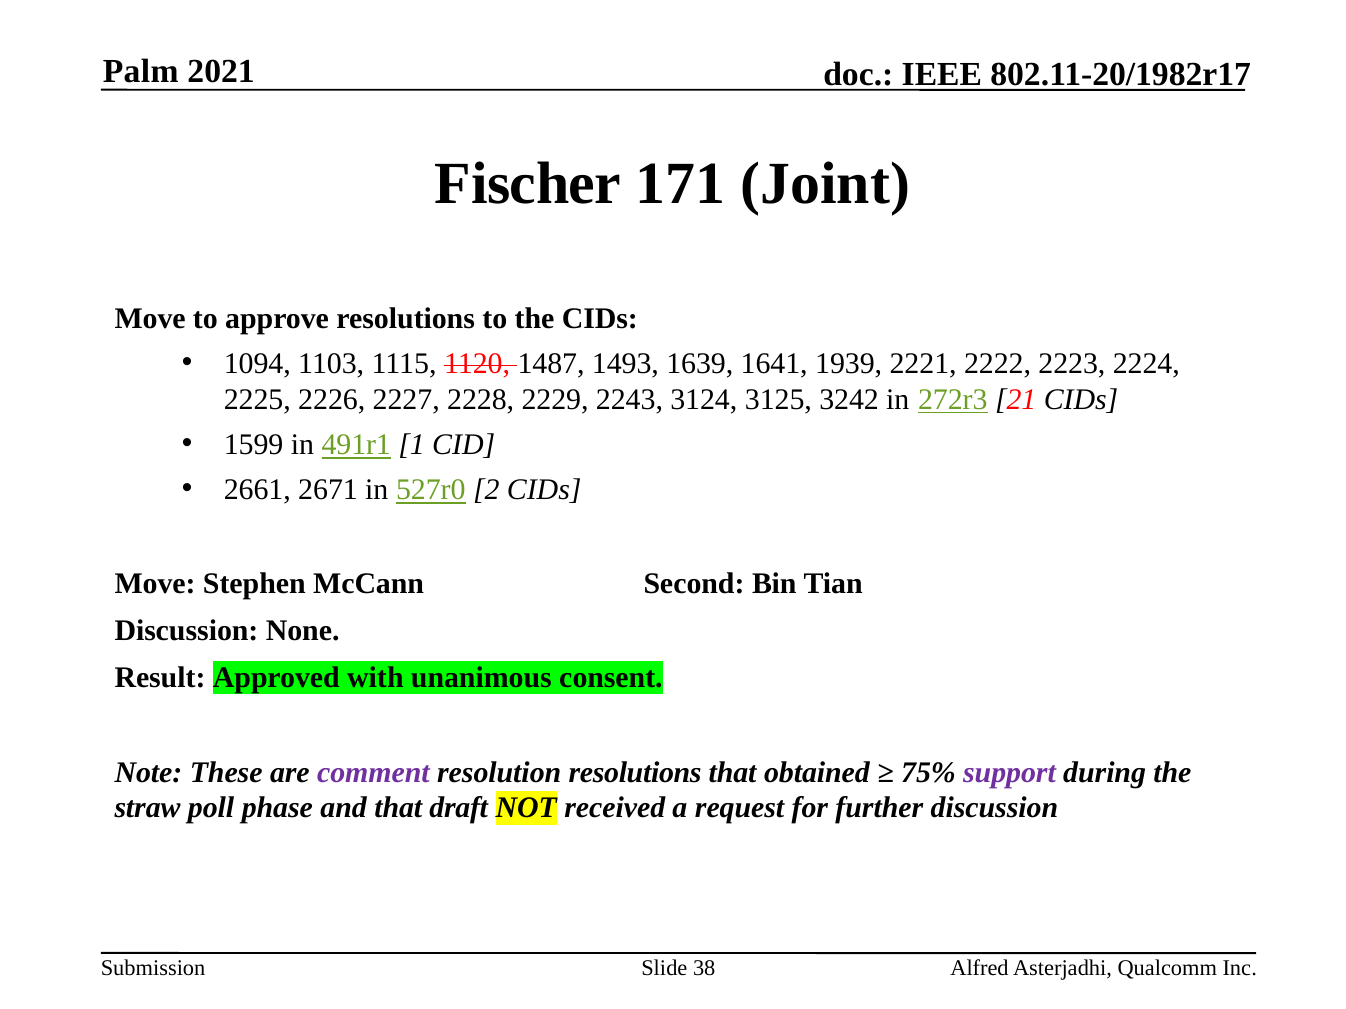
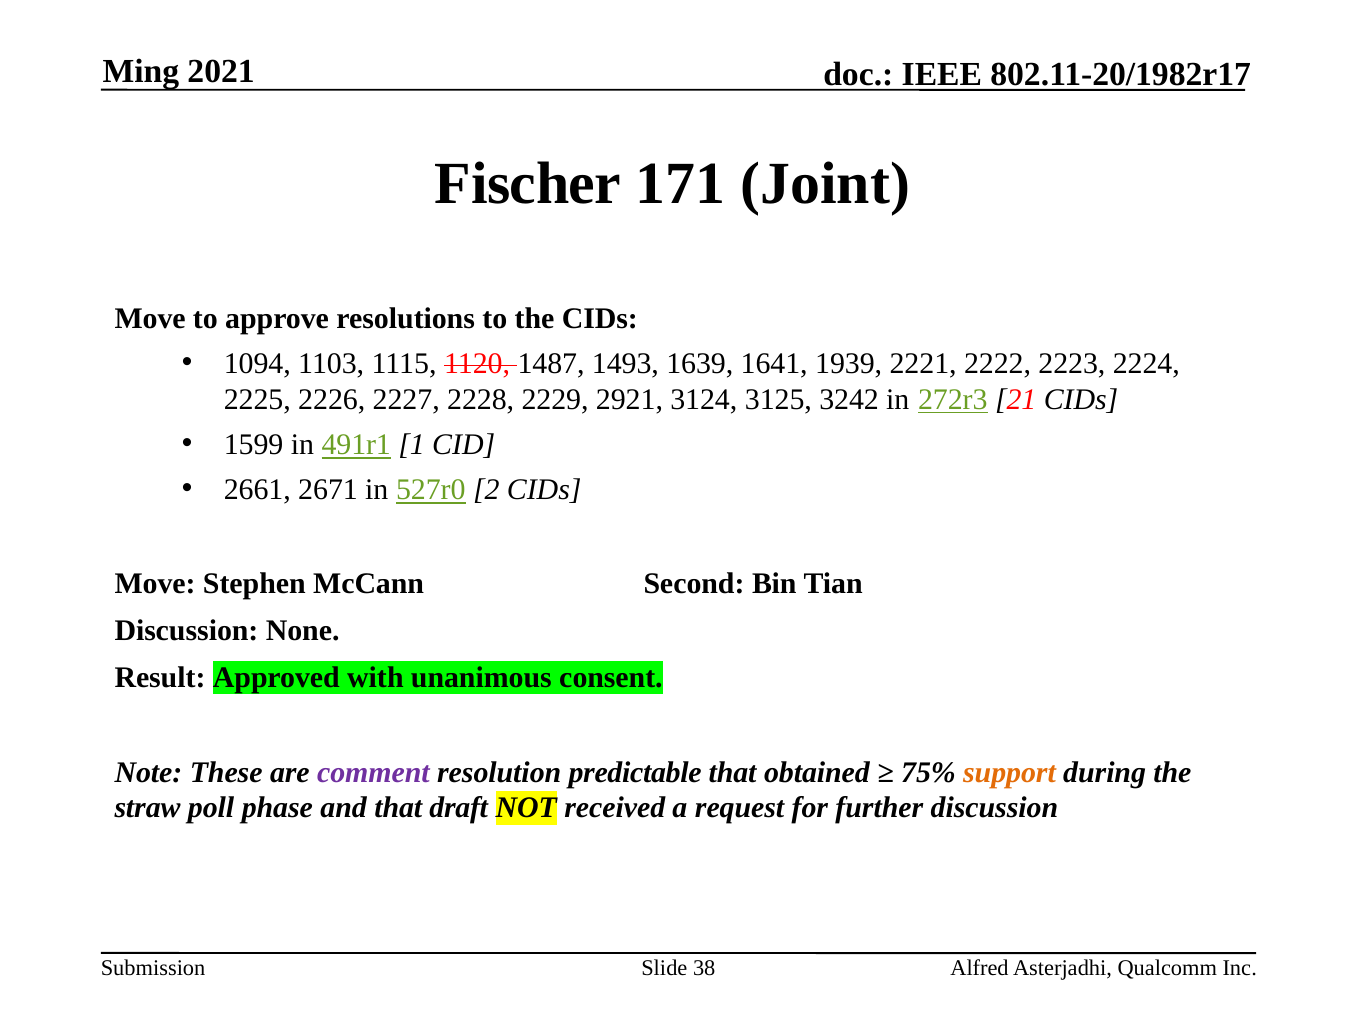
Palm: Palm -> Ming (141, 71)
2243: 2243 -> 2921 (629, 400)
resolution resolutions: resolutions -> predictable (635, 773)
support colour: purple -> orange (1009, 773)
